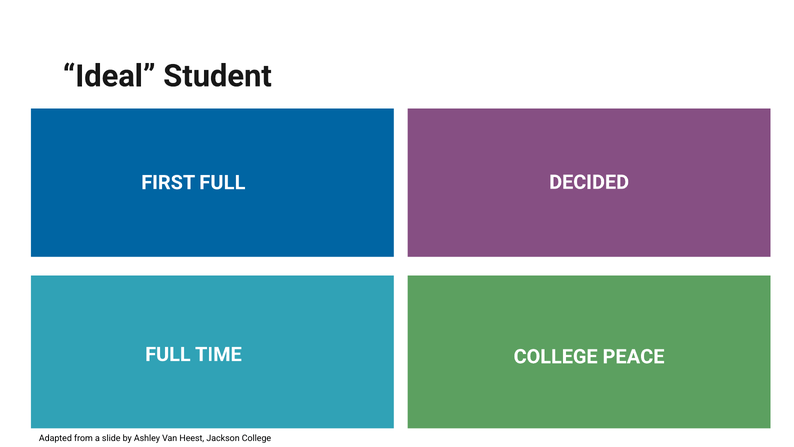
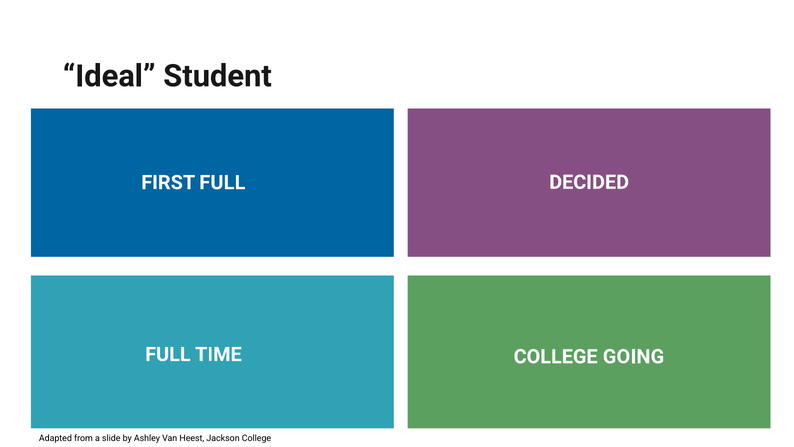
PEACE: PEACE -> GOING (633, 356)
